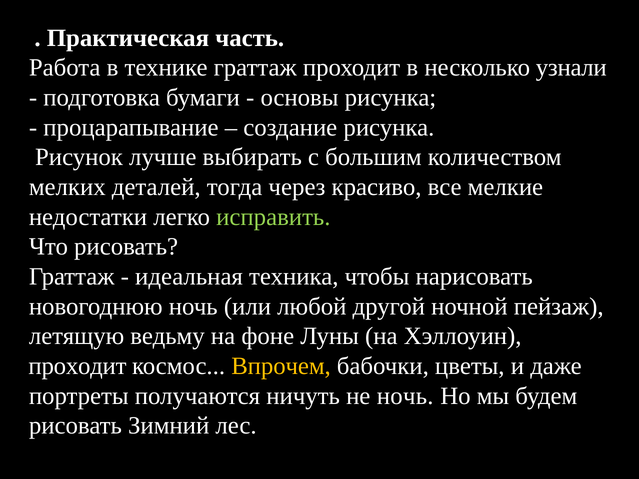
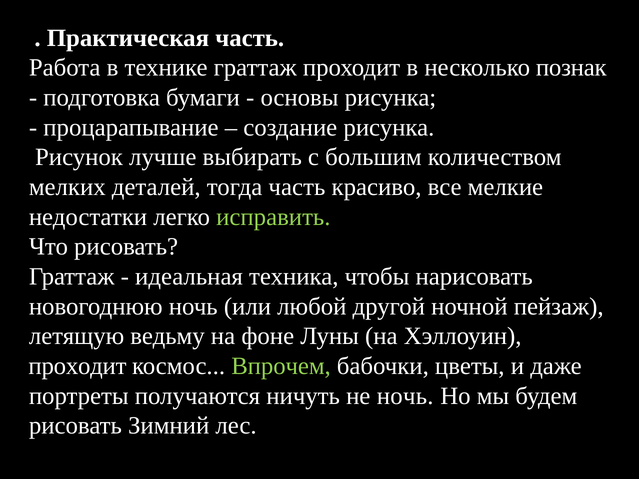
узнали: узнали -> познак (571, 68)
тогда через: через -> часть (297, 187)
Впрочем colour: yellow -> light green (281, 366)
